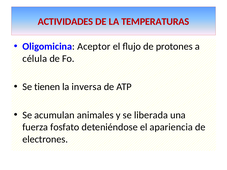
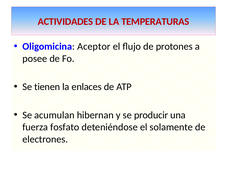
célula: célula -> posee (35, 59)
inversa: inversa -> enlaces (87, 87)
animales: animales -> hibernan (95, 115)
liberada: liberada -> producir (151, 115)
apariencia: apariencia -> solamente (171, 127)
